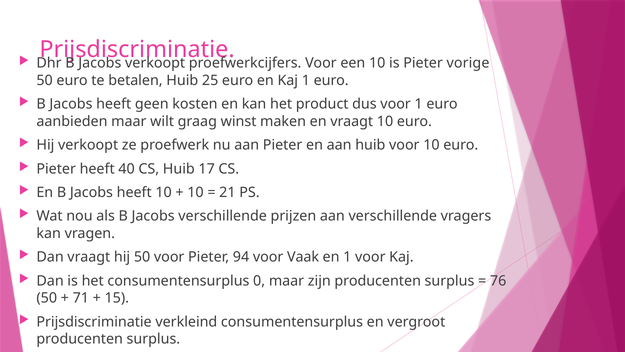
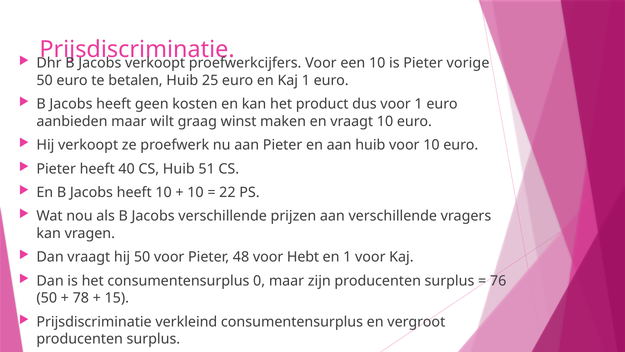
17: 17 -> 51 (207, 169)
21: 21 -> 22 (227, 192)
94: 94 -> 48 (241, 257)
Vaak: Vaak -> Hebt (303, 257)
71: 71 -> 78 (81, 298)
